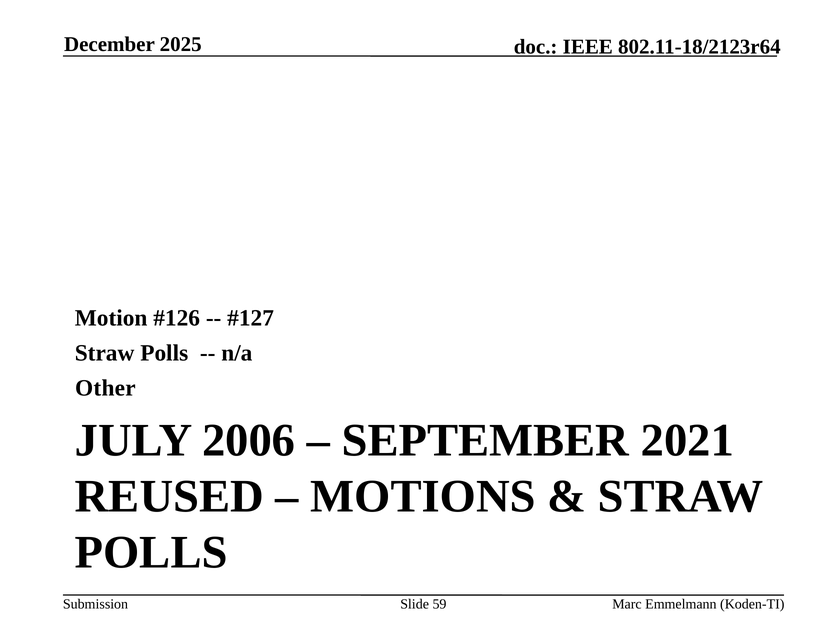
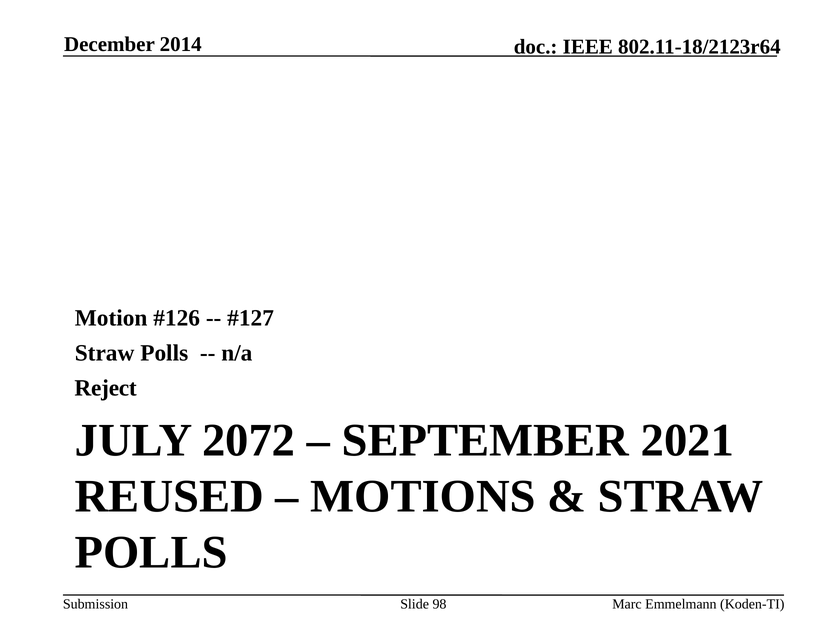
2025: 2025 -> 2014 (181, 45)
Other: Other -> Reject (106, 388)
2006: 2006 -> 2072 (249, 440)
59: 59 -> 98 (439, 604)
